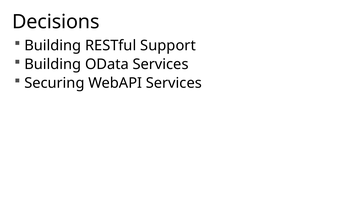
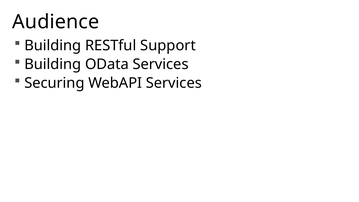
Decisions: Decisions -> Audience (56, 22)
